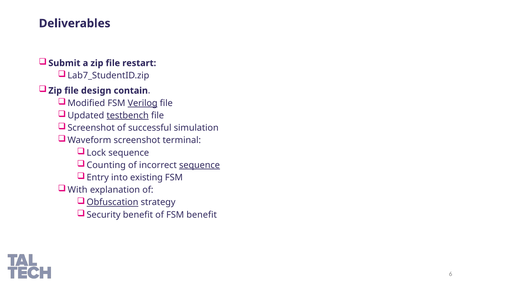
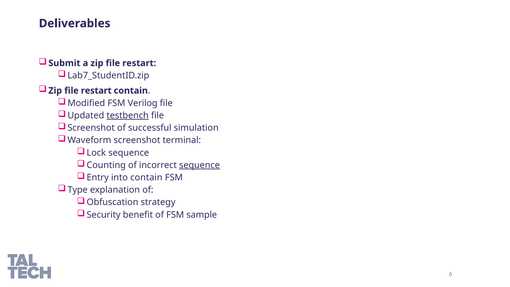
design: design -> restart (96, 91)
Verilog underline: present -> none (143, 103)
into existing: existing -> contain (146, 177)
With: With -> Type (78, 190)
Obfuscation underline: present -> none (112, 202)
FSM benefit: benefit -> sample (202, 215)
